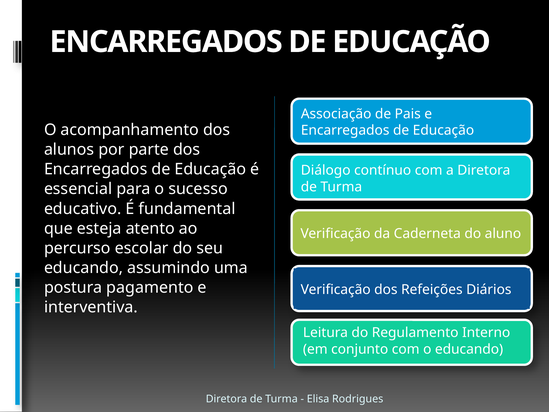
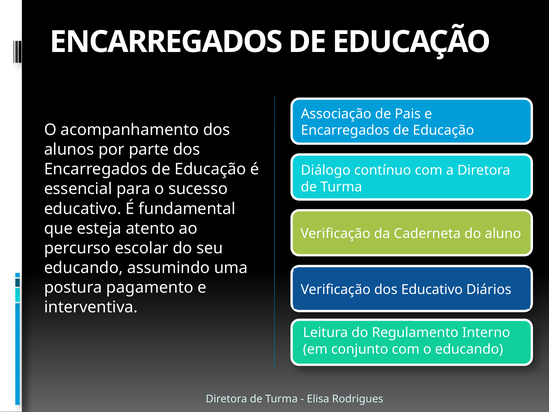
dos Refeições: Refeições -> Educativo (432, 289)
